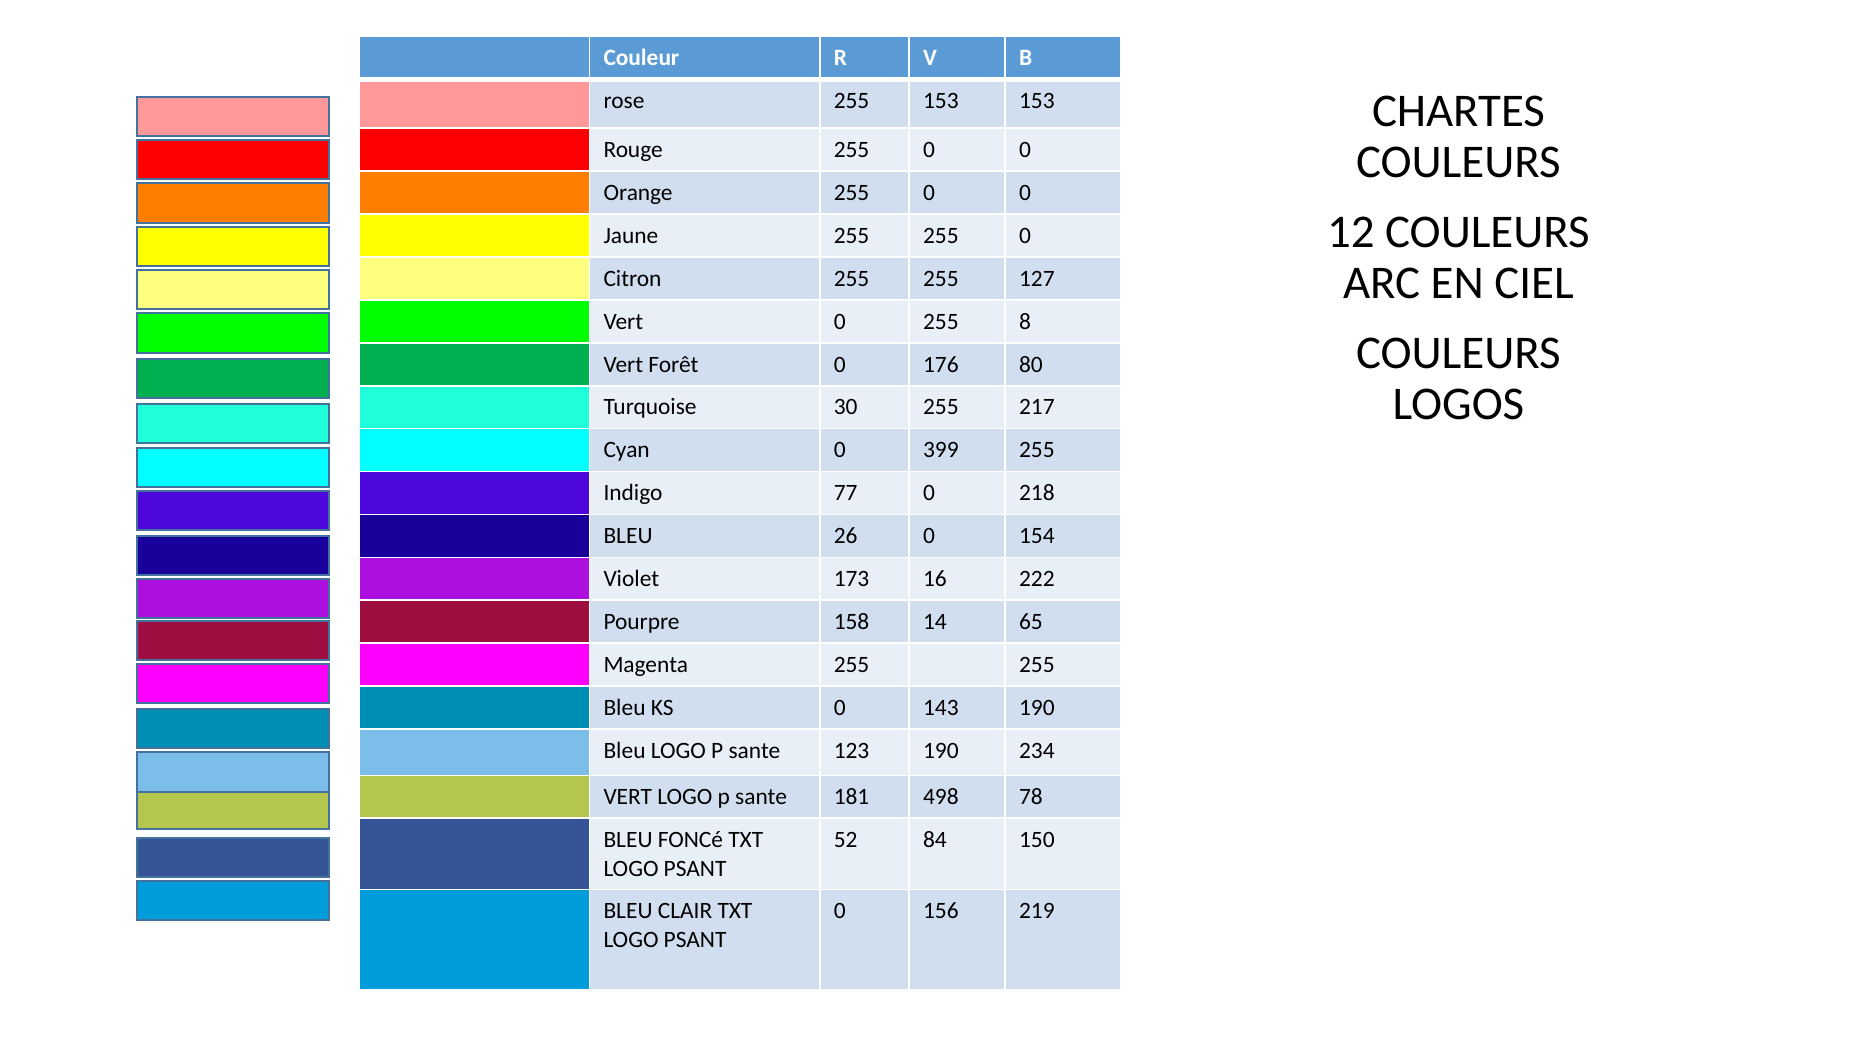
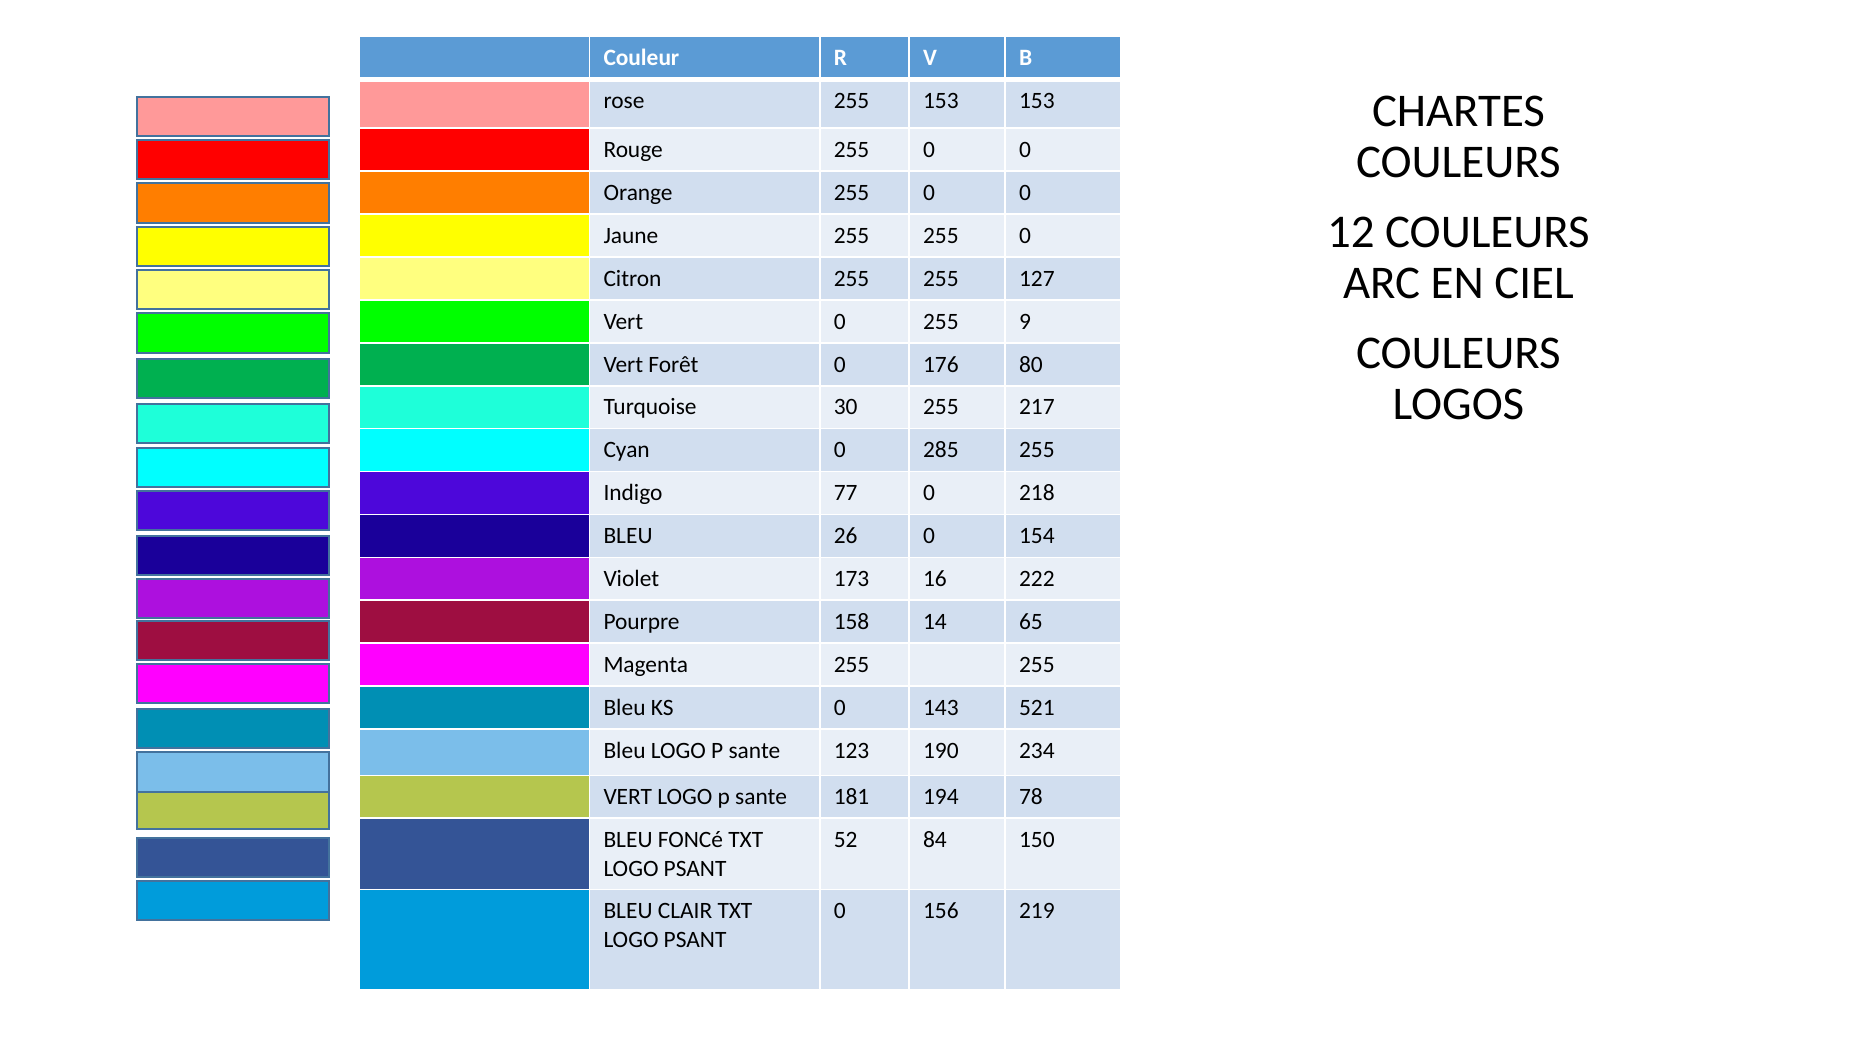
8: 8 -> 9 (1025, 321)
399: 399 -> 285 (941, 450)
143 190: 190 -> 521 (1037, 707)
498: 498 -> 194 (941, 797)
